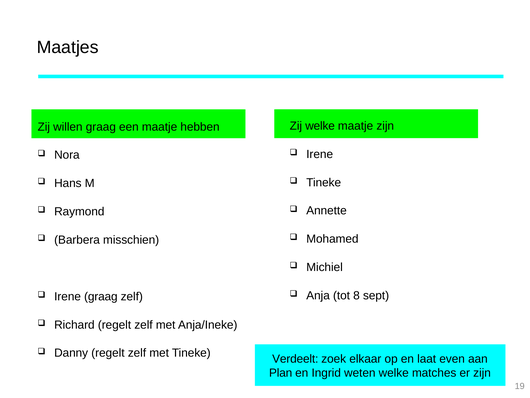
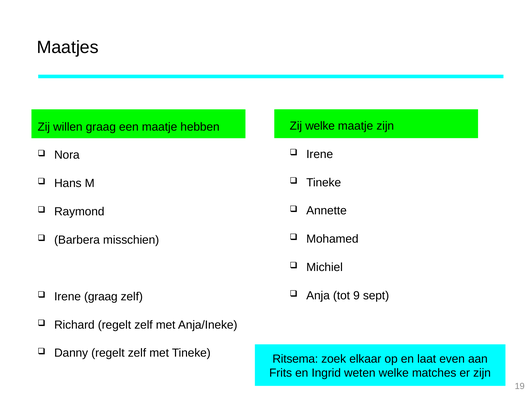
8: 8 -> 9 (357, 295)
Verdeelt: Verdeelt -> Ritsema (295, 358)
Plan: Plan -> Frits (281, 373)
